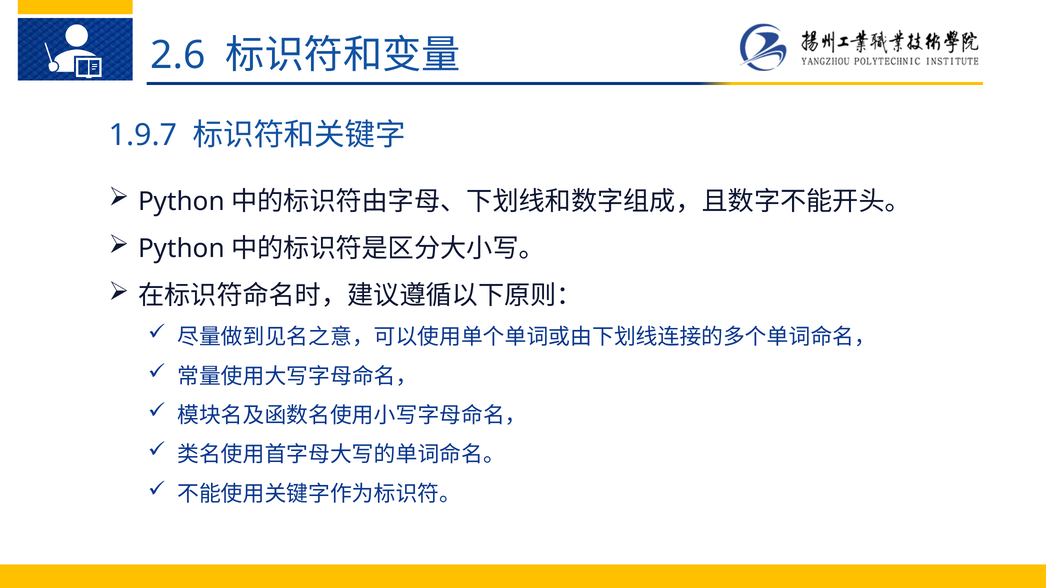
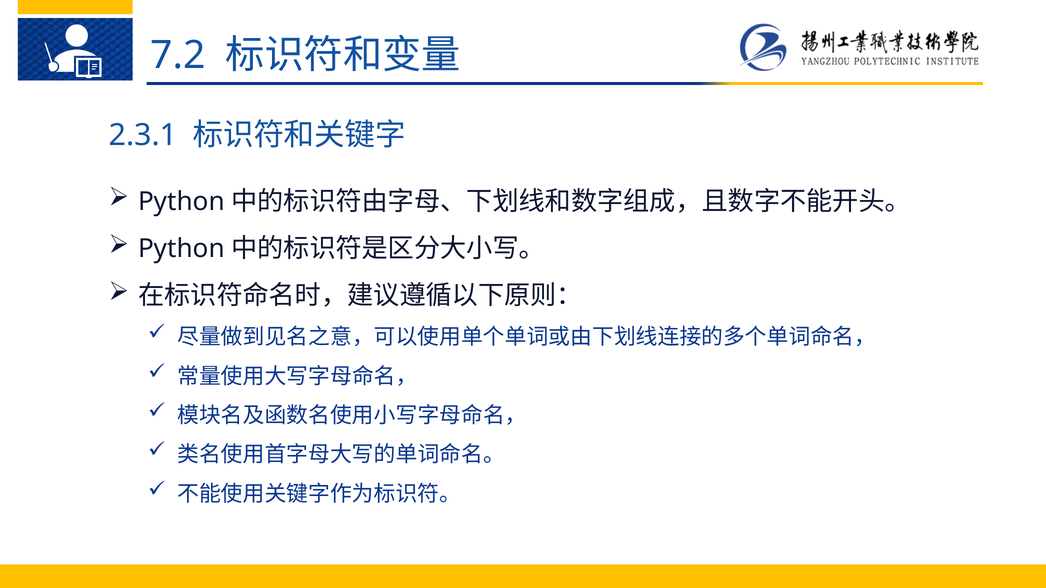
2.6: 2.6 -> 7.2 (178, 55)
1.9.7: 1.9.7 -> 2.3.1 (143, 135)
